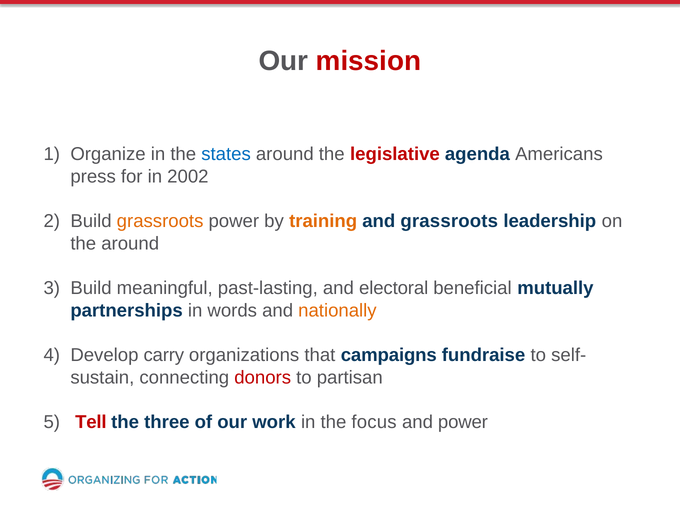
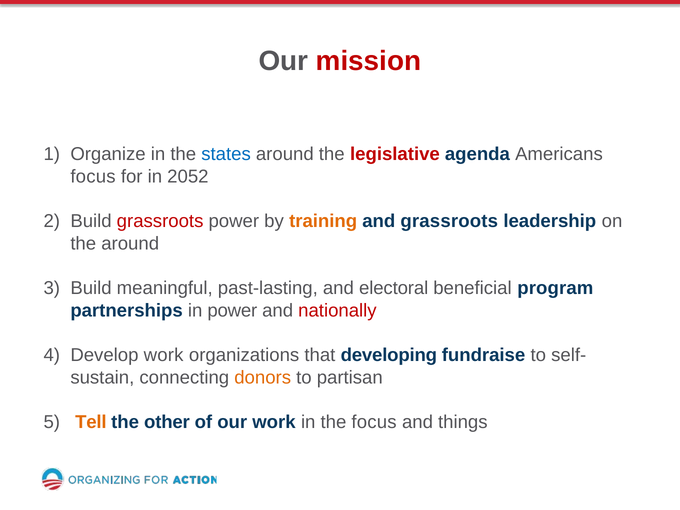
press: press -> focus (93, 176)
2002: 2002 -> 2052 (188, 176)
grassroots colour: orange -> red (160, 221)
mutually: mutually -> program (555, 288)
in words: words -> power (232, 310)
nationally colour: orange -> red (337, 310)
Develop carry: carry -> work (164, 355)
campaigns: campaigns -> developing (389, 355)
donors colour: red -> orange (263, 377)
Tell colour: red -> orange (91, 422)
three: three -> other (167, 422)
and power: power -> things (463, 422)
